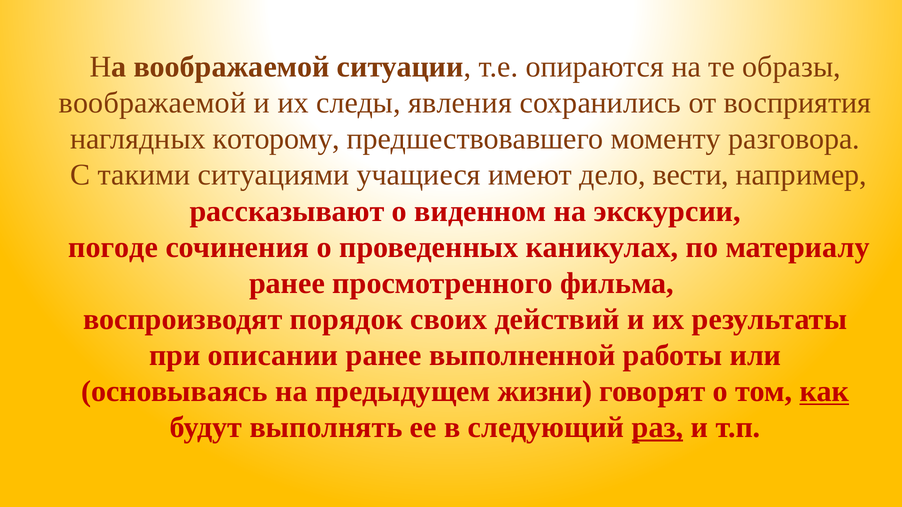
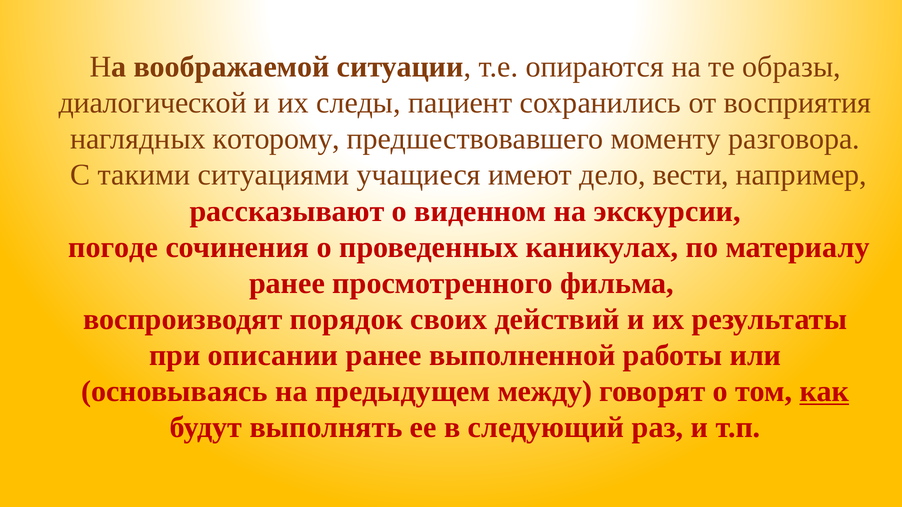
воображаемой: воображаемой -> диалогической (153, 103)
явления: явления -> пациент (460, 103)
жизни: жизни -> между (545, 392)
раз underline: present -> none (658, 428)
